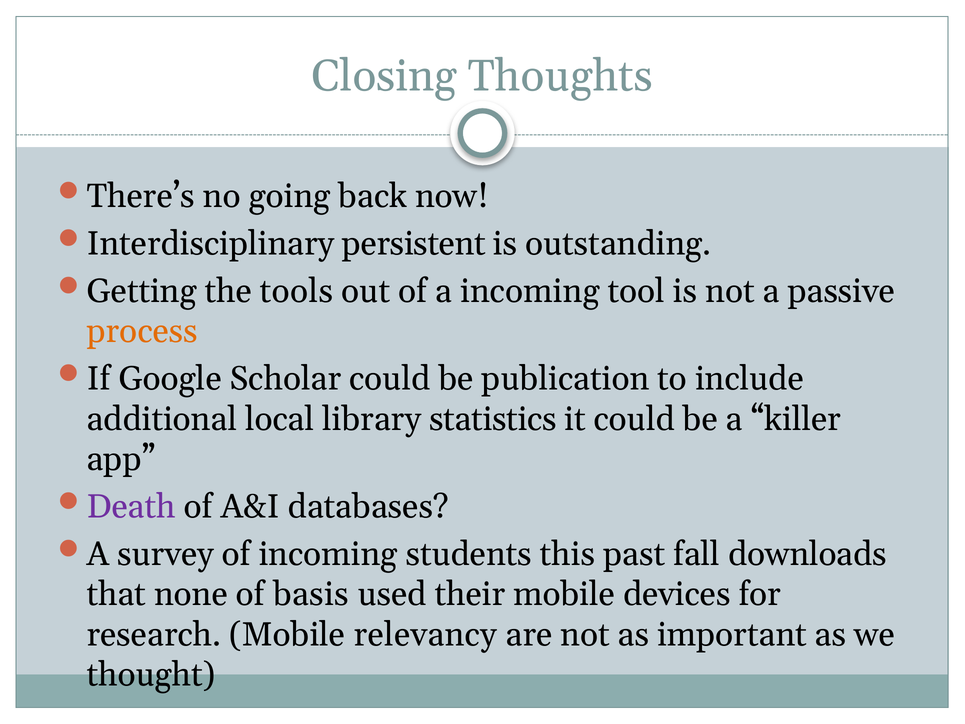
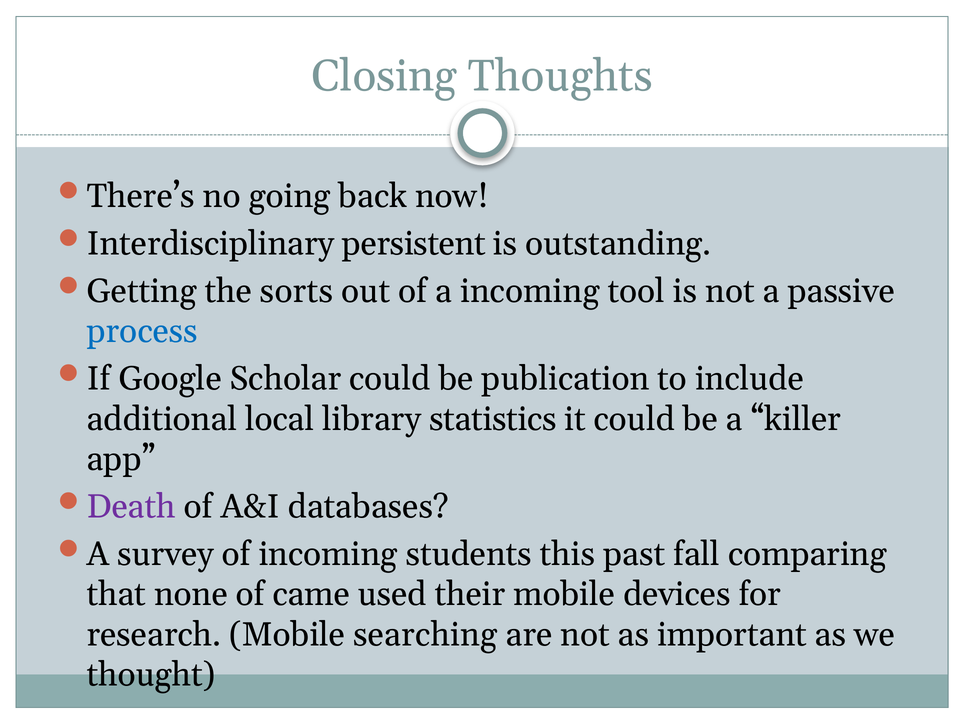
tools: tools -> sorts (297, 291)
process colour: orange -> blue (142, 331)
downloads: downloads -> comparing (807, 554)
basis: basis -> came (311, 594)
relevancy: relevancy -> searching (425, 634)
